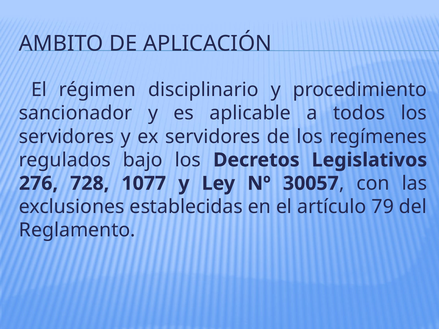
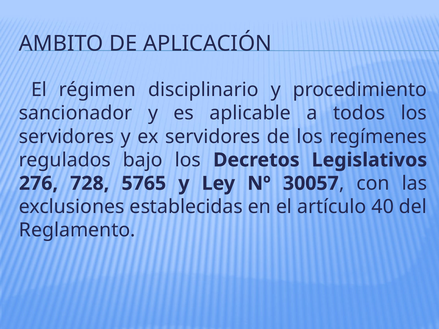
1077: 1077 -> 5765 (144, 184)
79: 79 -> 40 (383, 207)
